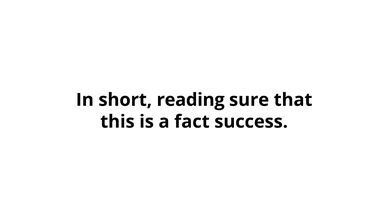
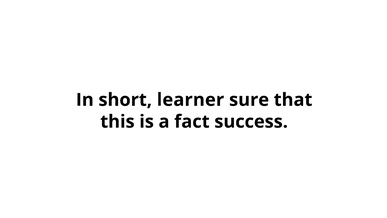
reading: reading -> learner (190, 100)
